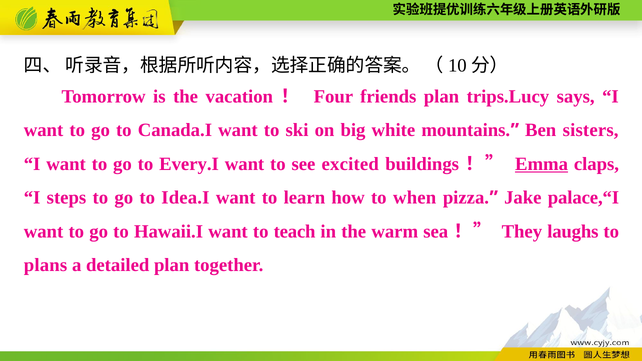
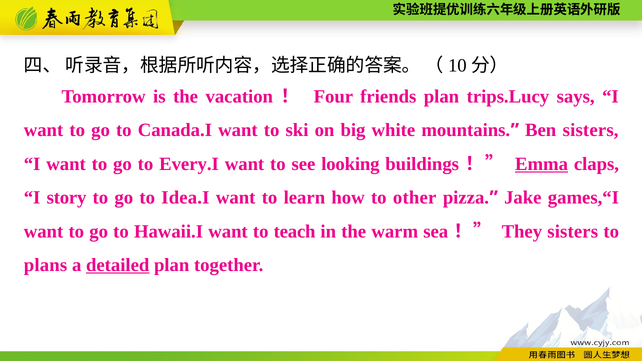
excited: excited -> looking (350, 164)
steps: steps -> story (67, 198)
when: when -> other (415, 198)
palace,“I: palace,“I -> games,“I (583, 198)
They laughs: laughs -> sisters (573, 231)
detailed underline: none -> present (118, 265)
